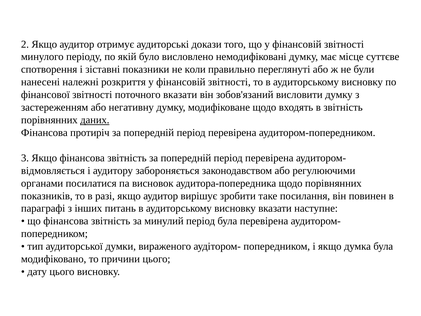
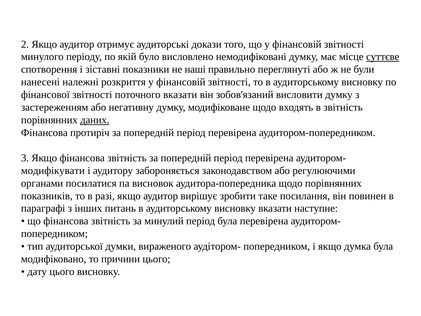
суттєве underline: none -> present (383, 57)
коли: коли -> наші (195, 69)
відмовляється: відмовляється -> модифікувати (53, 170)
